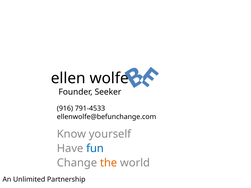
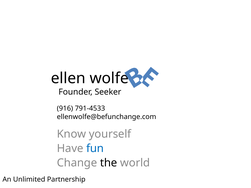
the colour: orange -> black (109, 163)
